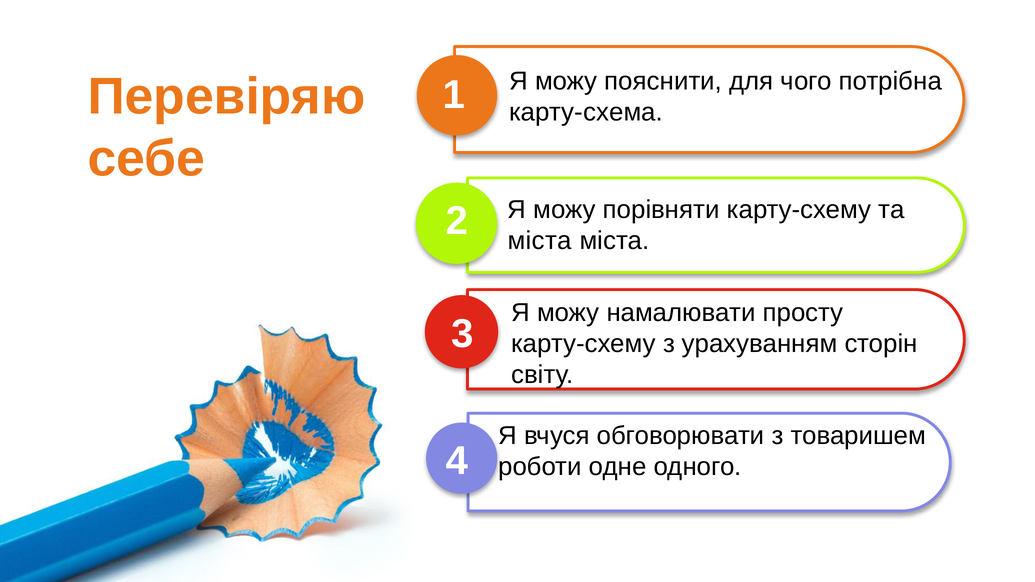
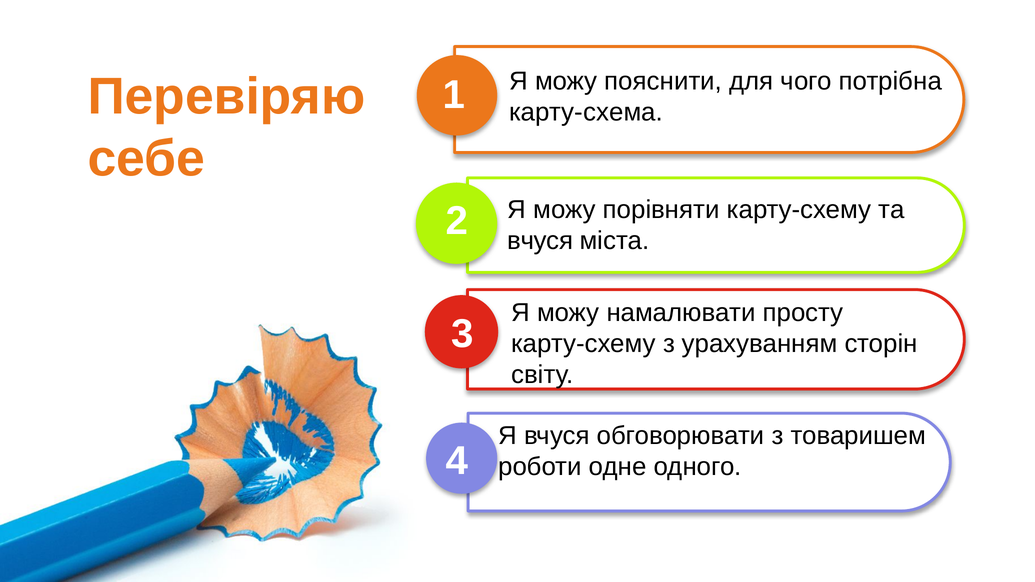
міста: міста -> вчуся (540, 241)
